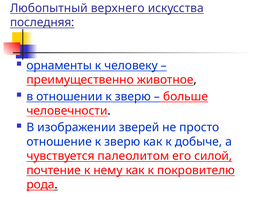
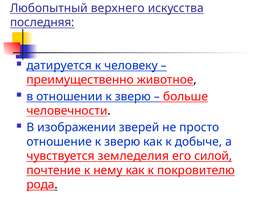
орнаменты: орнаменты -> датируется (59, 66)
палеолитом: палеолитом -> земледелия (133, 156)
